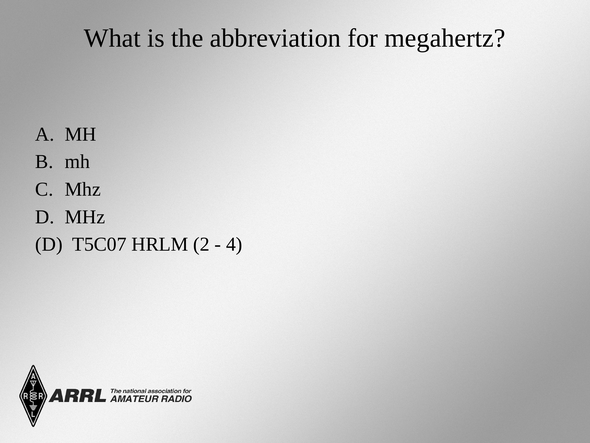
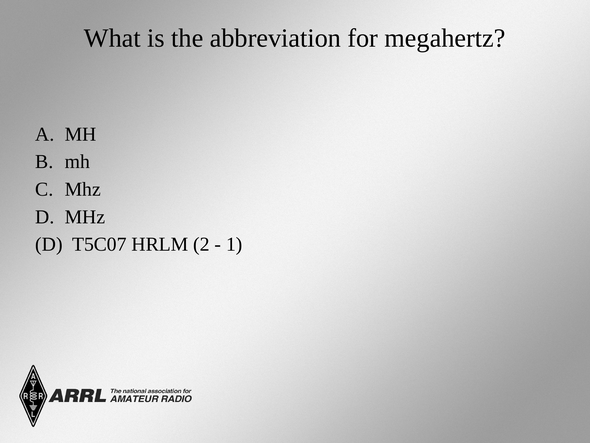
4: 4 -> 1 (234, 244)
